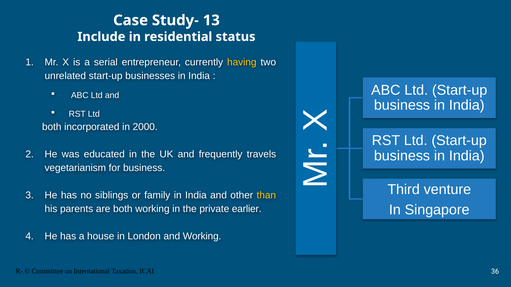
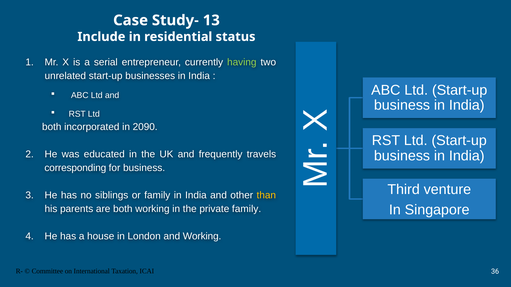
having colour: yellow -> light green (242, 62)
2000: 2000 -> 2090 (145, 127)
vegetarianism: vegetarianism -> corresponding (75, 168)
private earlier: earlier -> family (247, 209)
